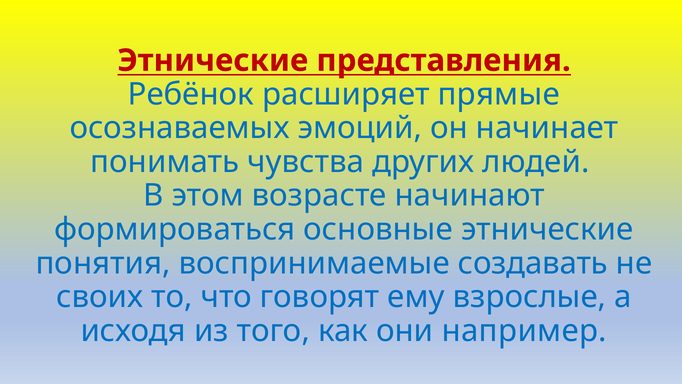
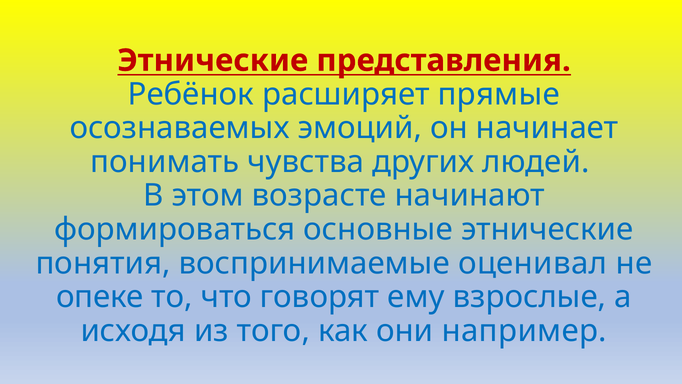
создавать: создавать -> оценивал (533, 263)
своих: своих -> опеке (100, 297)
